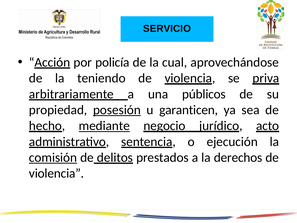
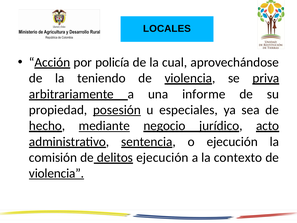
SERVICIO: SERVICIO -> LOCALES (167, 29)
públicos: públicos -> informe (204, 94)
garanticen: garanticen -> especiales (189, 110)
comisión underline: present -> none (53, 157)
prestados: prestados -> ejecución (162, 157)
derechos: derechos -> contexto (238, 157)
violencia underline: none -> present (57, 173)
